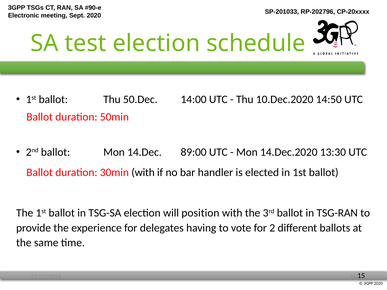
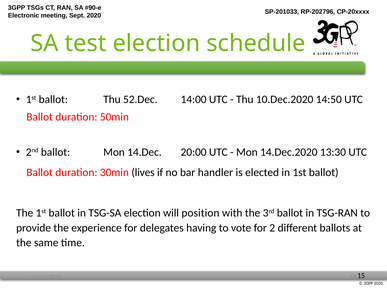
50.Dec: 50.Dec -> 52.Dec (140, 100)
89:00: 89:00 -> 20:00 (194, 152)
30min with: with -> lives (143, 173)
